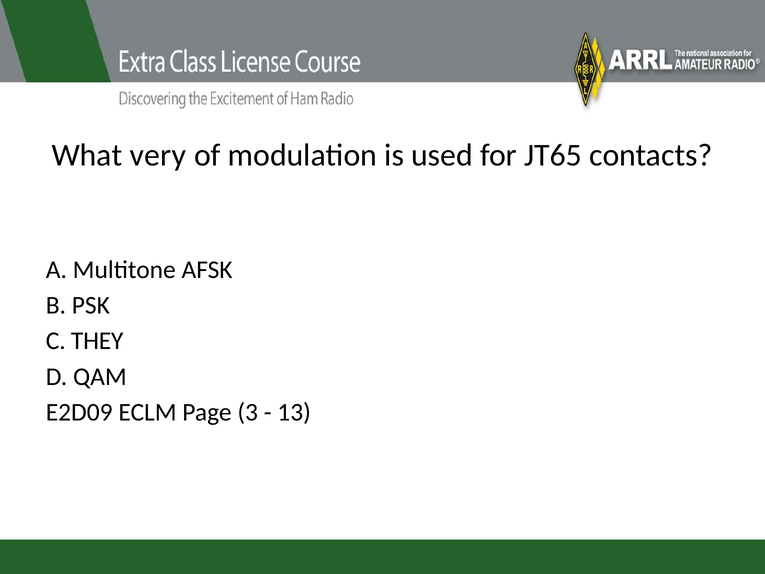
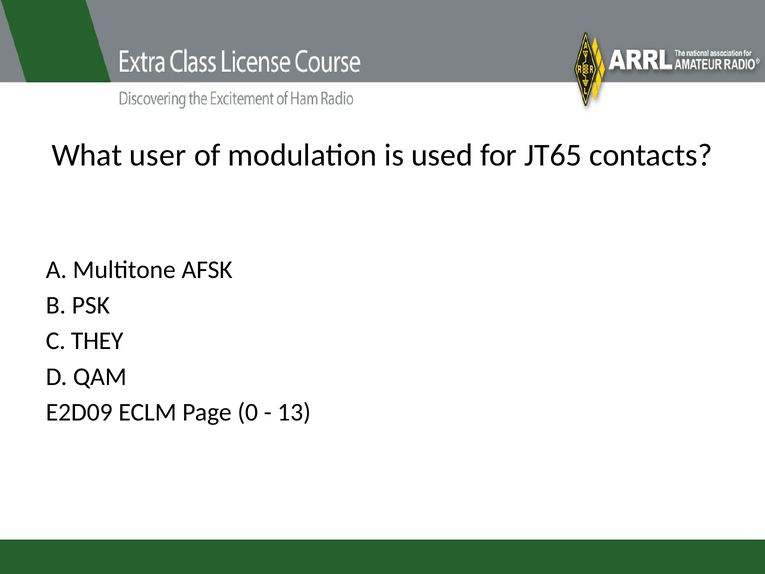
very: very -> user (158, 155)
3: 3 -> 0 (248, 412)
